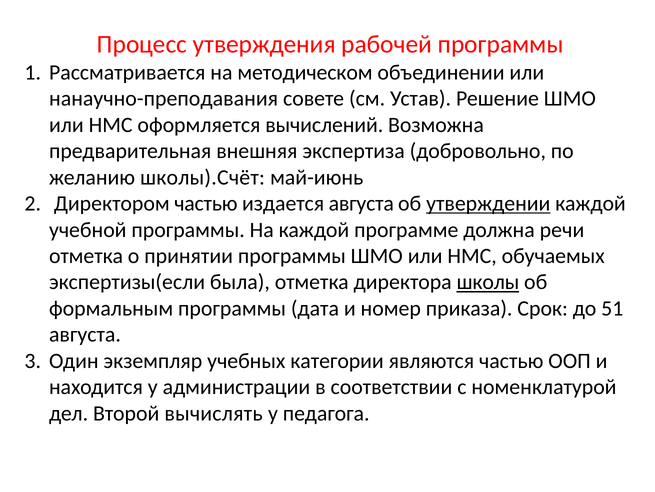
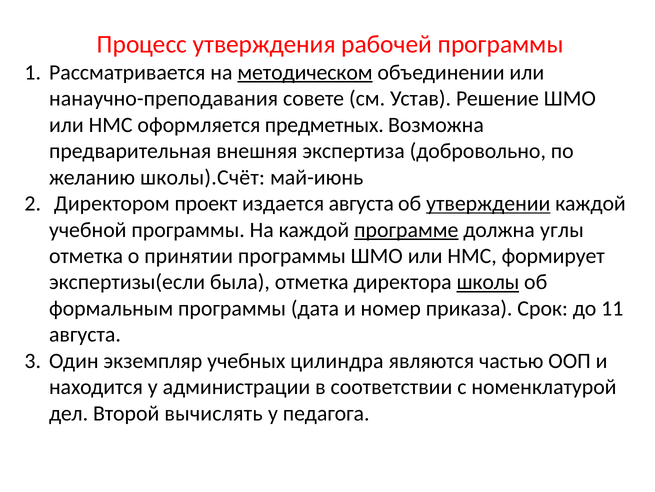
методическом underline: none -> present (305, 72)
вычислений: вычислений -> предметных (324, 125)
Директором частью: частью -> проект (206, 203)
программе underline: none -> present (406, 229)
речи: речи -> углы (562, 229)
обучаемых: обучаемых -> формирует (553, 256)
51: 51 -> 11 (612, 308)
категории: категории -> цилиндра (337, 360)
